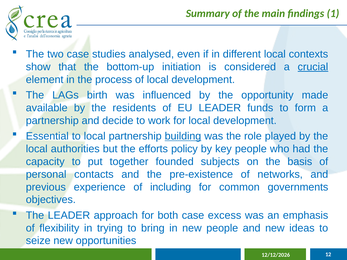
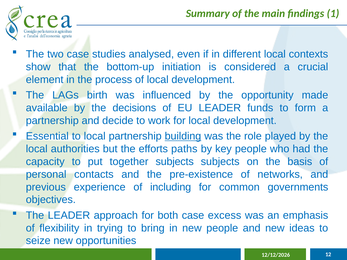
crucial underline: present -> none (313, 67)
residents: residents -> decisions (134, 108)
policy: policy -> paths (184, 149)
together founded: founded -> subjects (175, 162)
